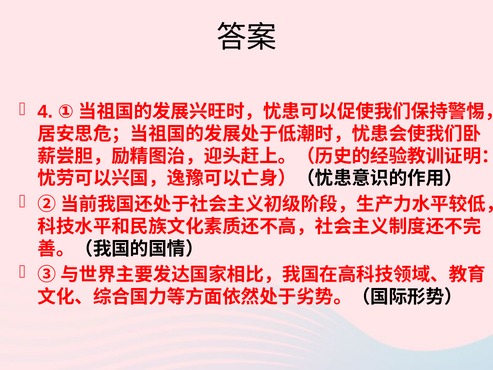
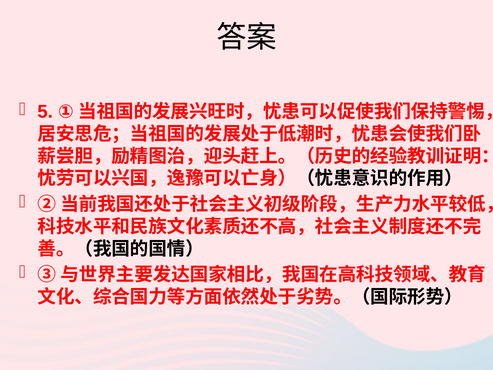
4: 4 -> 5 (45, 112)
